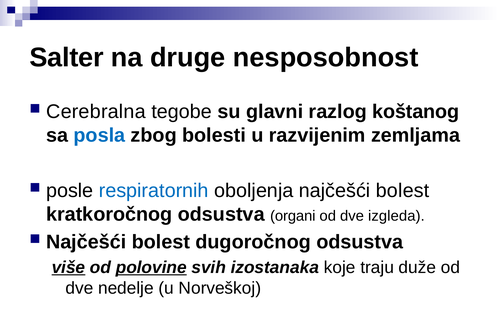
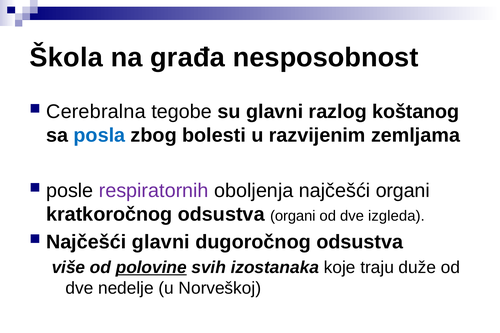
Salter: Salter -> Škola (66, 57)
druge: druge -> građa (188, 57)
respiratornih colour: blue -> purple (154, 191)
oboljenja najčešći bolest: bolest -> organi (403, 191)
bolest: bolest -> glavni (161, 242)
više underline: present -> none (68, 268)
